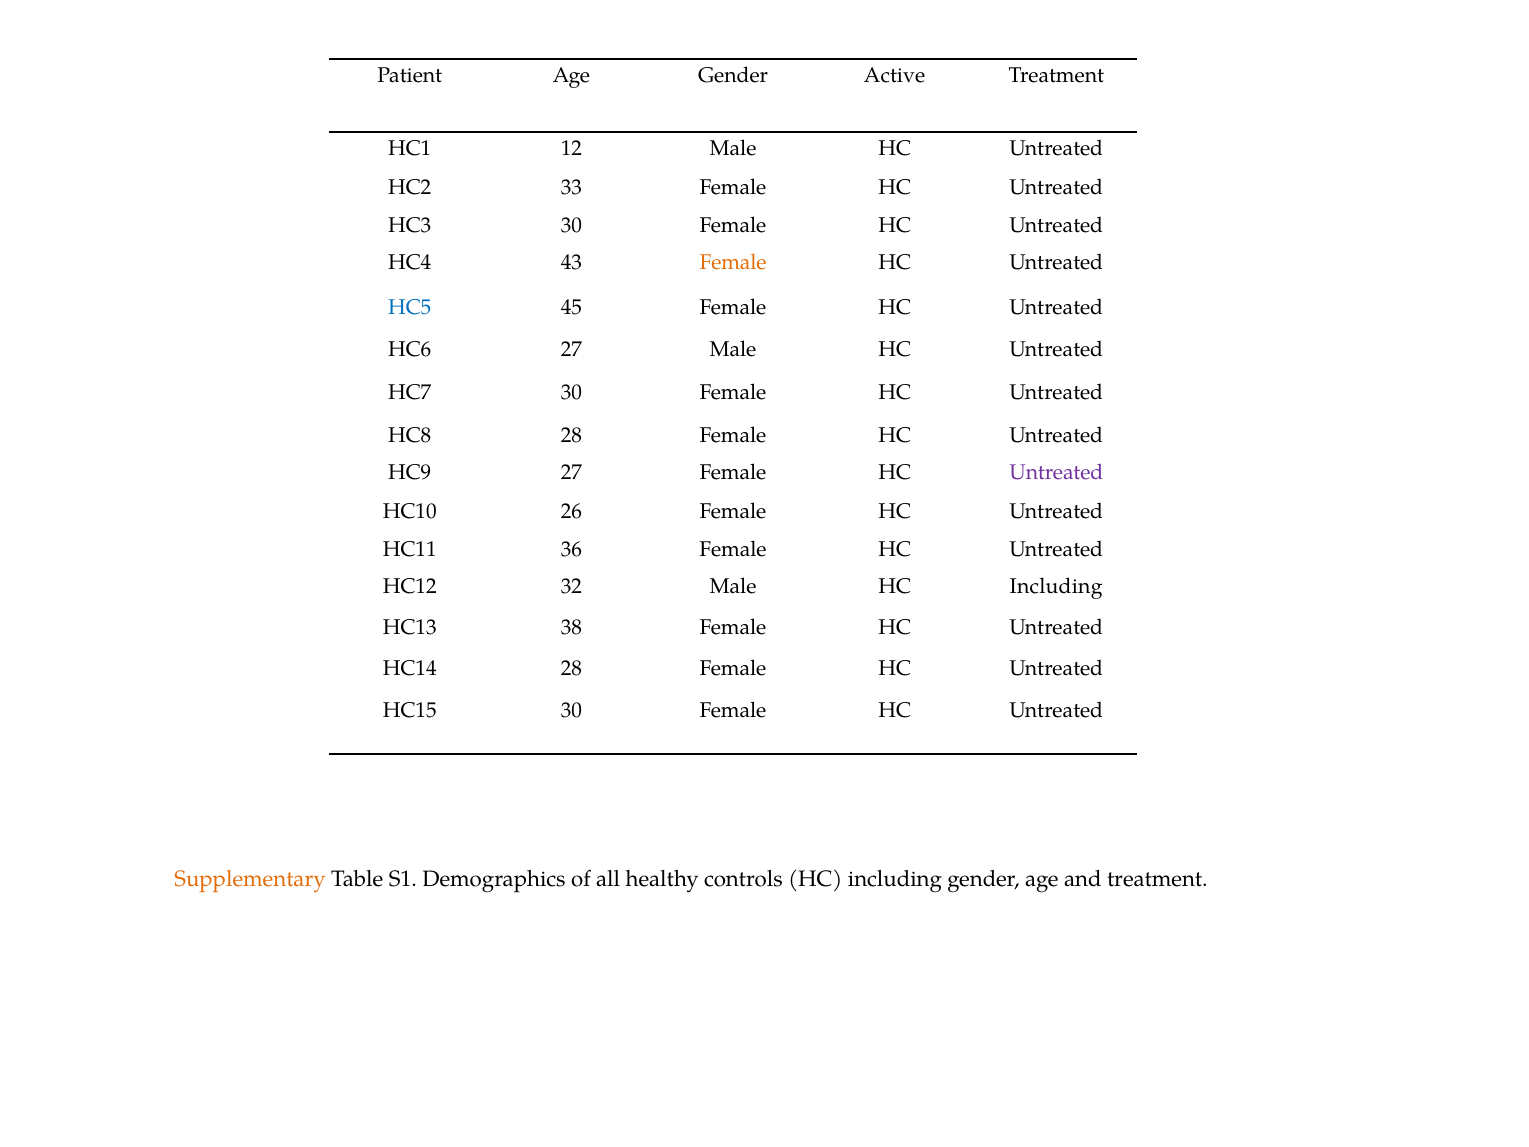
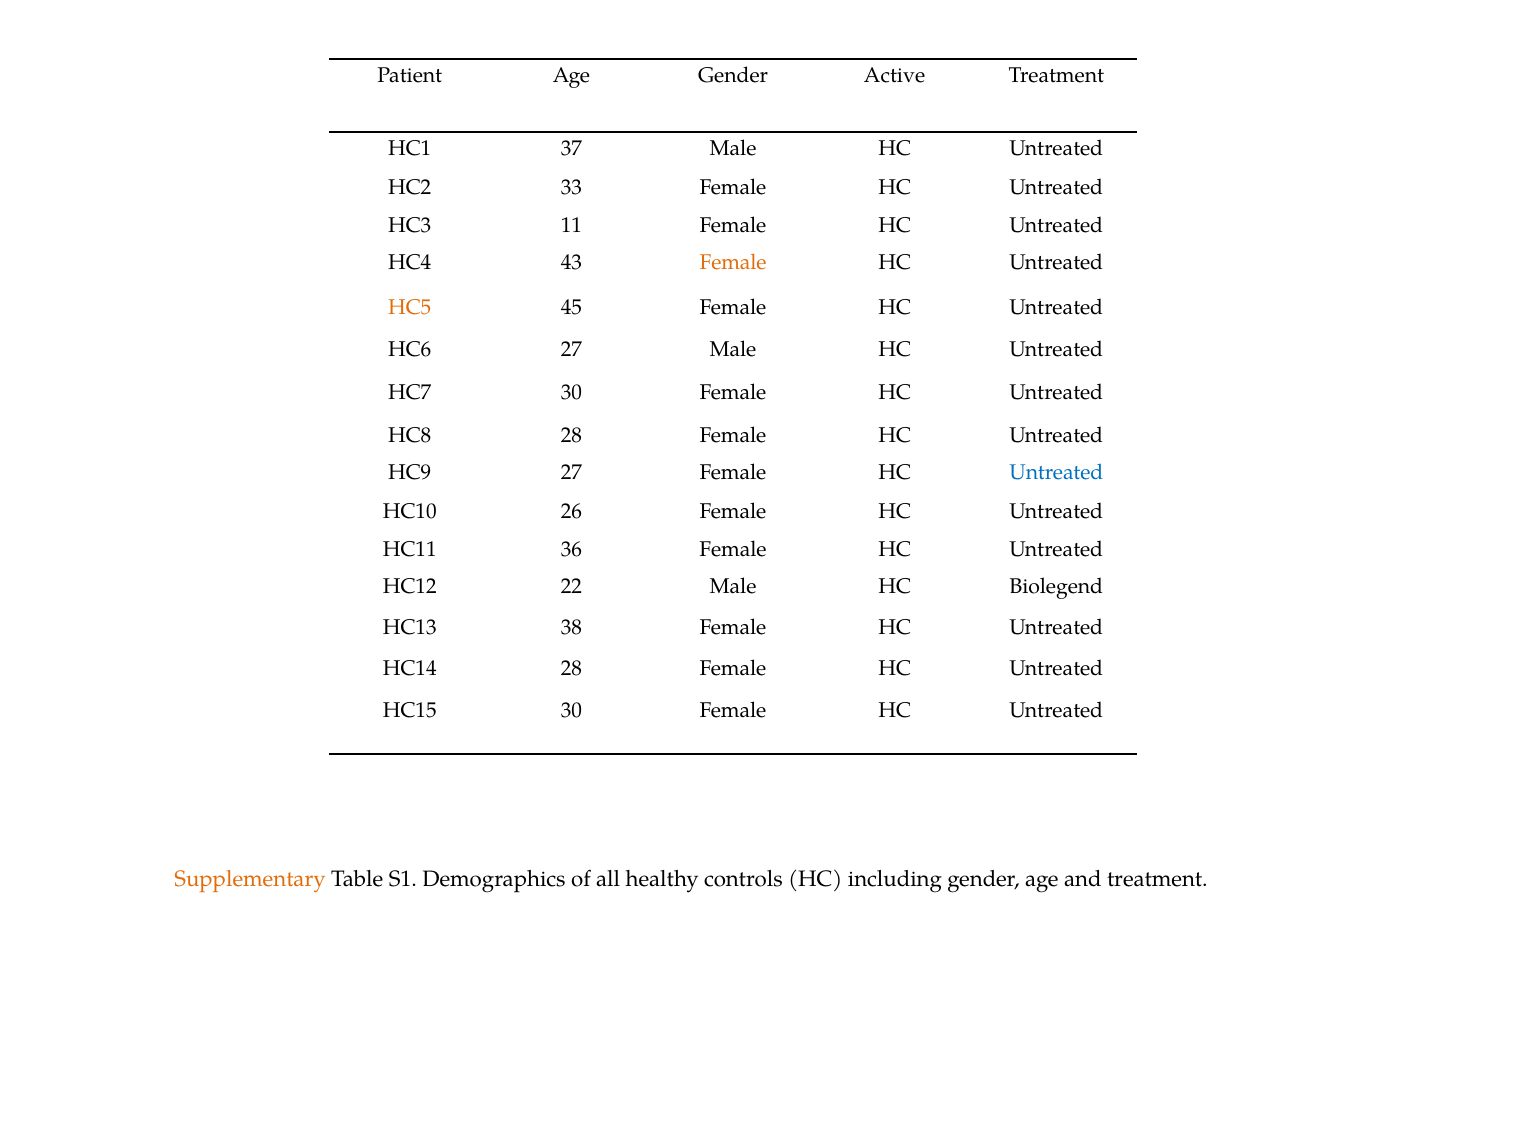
12: 12 -> 37 (571, 148)
HC3 30: 30 -> 11 (571, 226)
HC5 colour: blue -> orange (410, 308)
Untreated colour: purple -> blue (1056, 472)
32: 32 -> 22 (571, 586)
Male HC Including: Including -> Biolegend (1056, 586)
